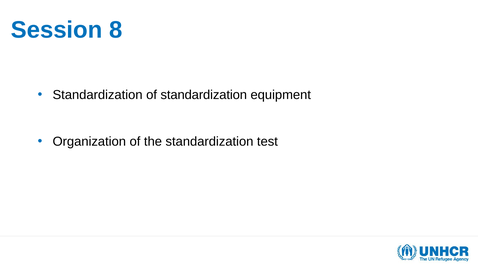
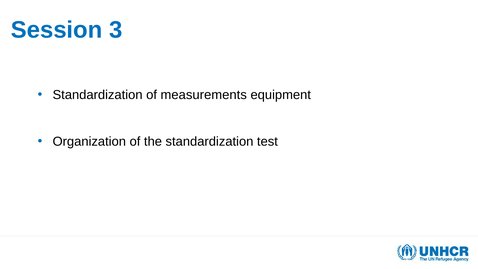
8: 8 -> 3 (116, 30)
of standardization: standardization -> measurements (204, 95)
